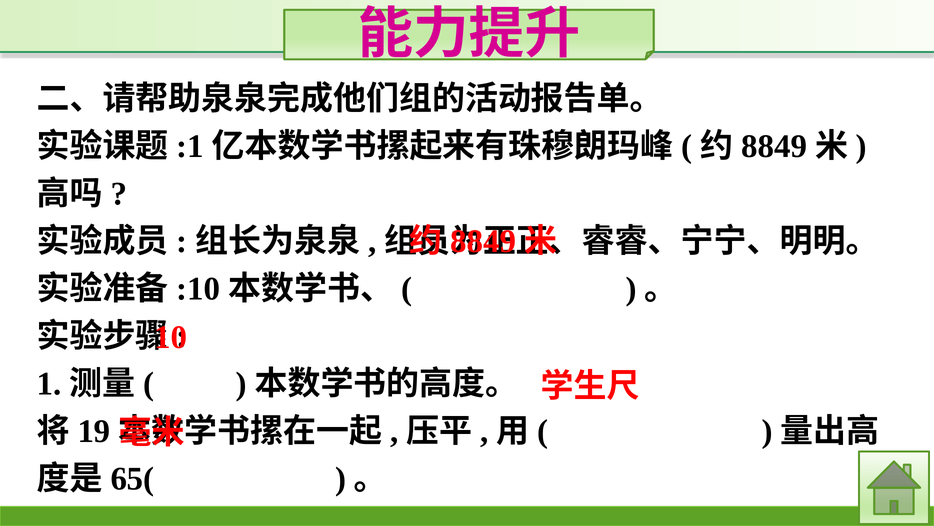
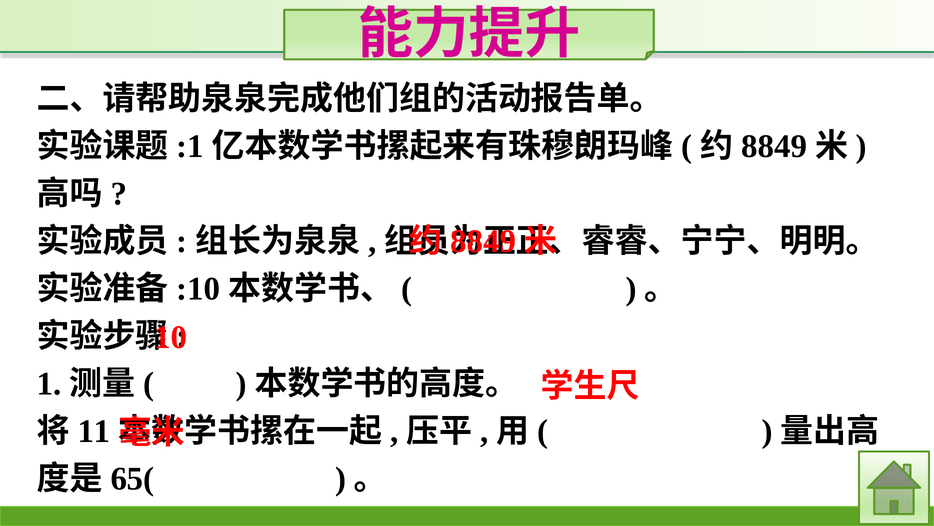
19: 19 -> 11 (94, 431)
